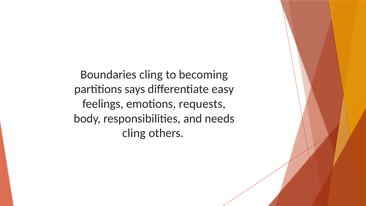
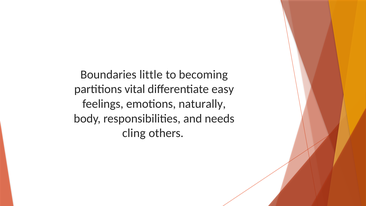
Boundaries cling: cling -> little (151, 75)
says: says -> vital (135, 89)
requests: requests -> naturally (202, 104)
